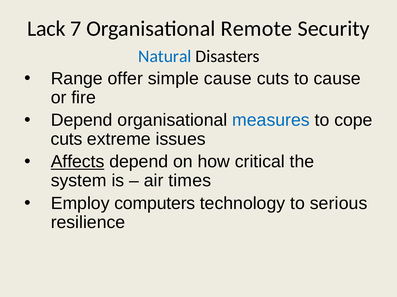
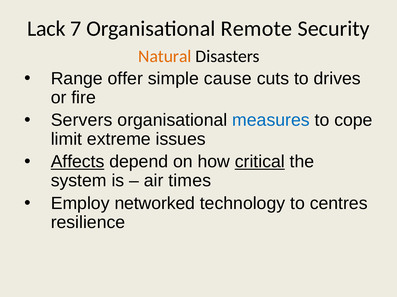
Natural colour: blue -> orange (165, 56)
to cause: cause -> drives (337, 79)
Depend: Depend -> Servers (82, 120)
cuts: cuts -> limit (66, 139)
critical underline: none -> present (260, 162)
computers: computers -> networked (155, 204)
serious: serious -> centres (339, 204)
